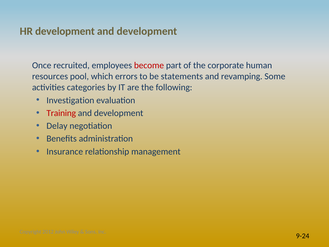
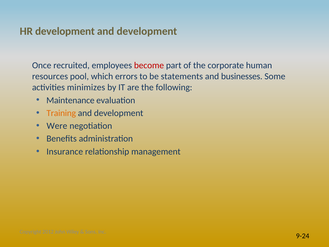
revamping: revamping -> businesses (242, 76)
categories: categories -> minimizes (86, 87)
Investigation: Investigation -> Maintenance (70, 100)
Training colour: red -> orange (61, 113)
Delay: Delay -> Were (57, 126)
